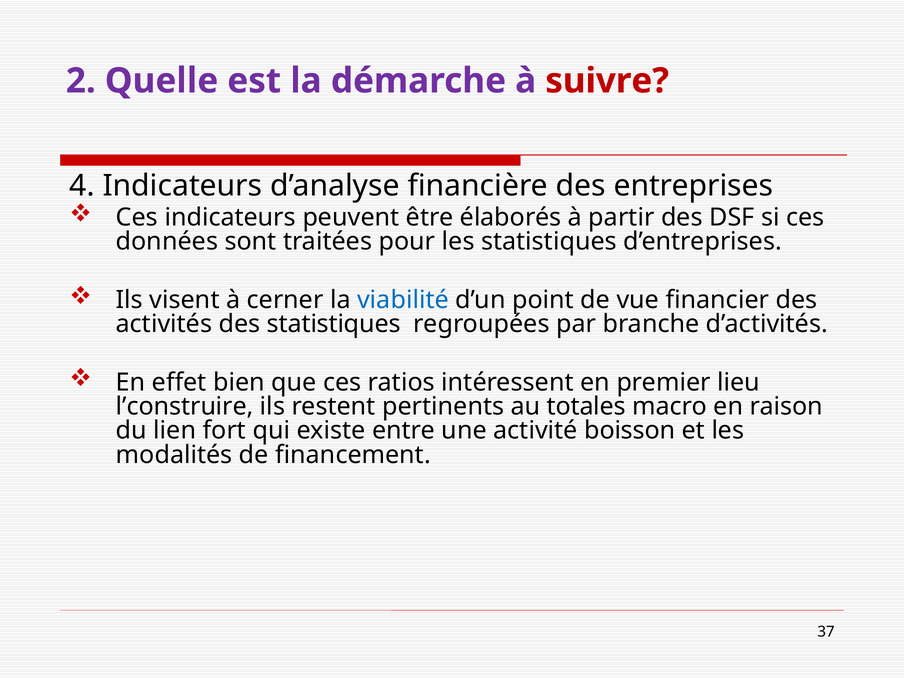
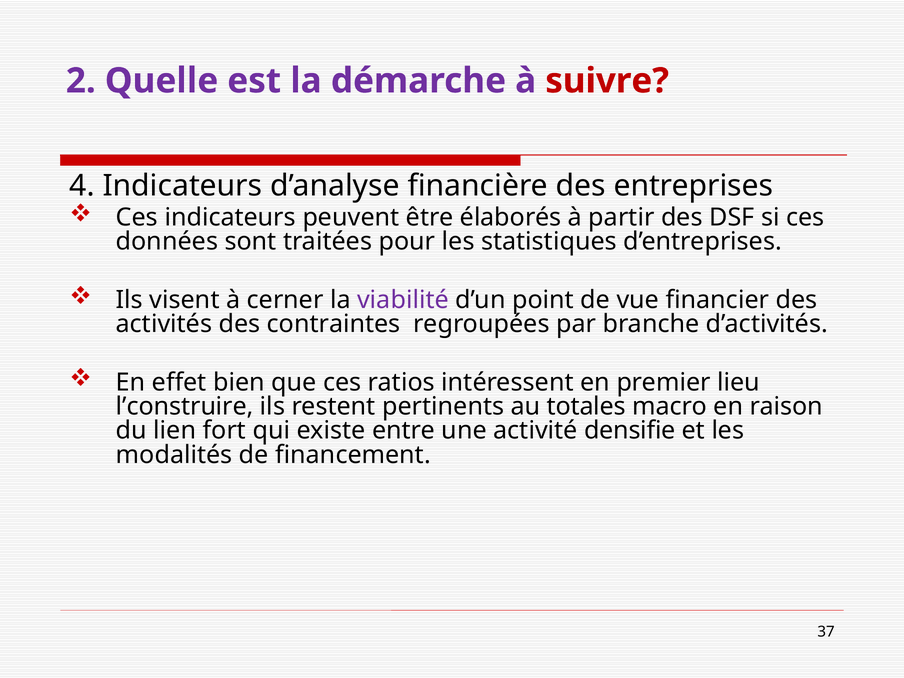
viabilité colour: blue -> purple (403, 300)
des statistiques: statistiques -> contraintes (334, 324)
boisson: boisson -> densifie (630, 431)
